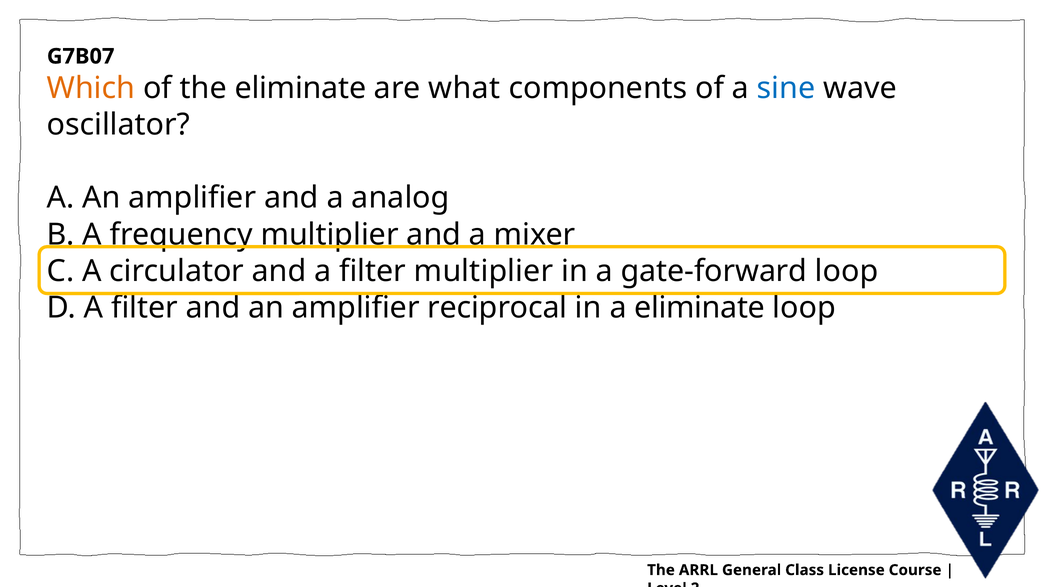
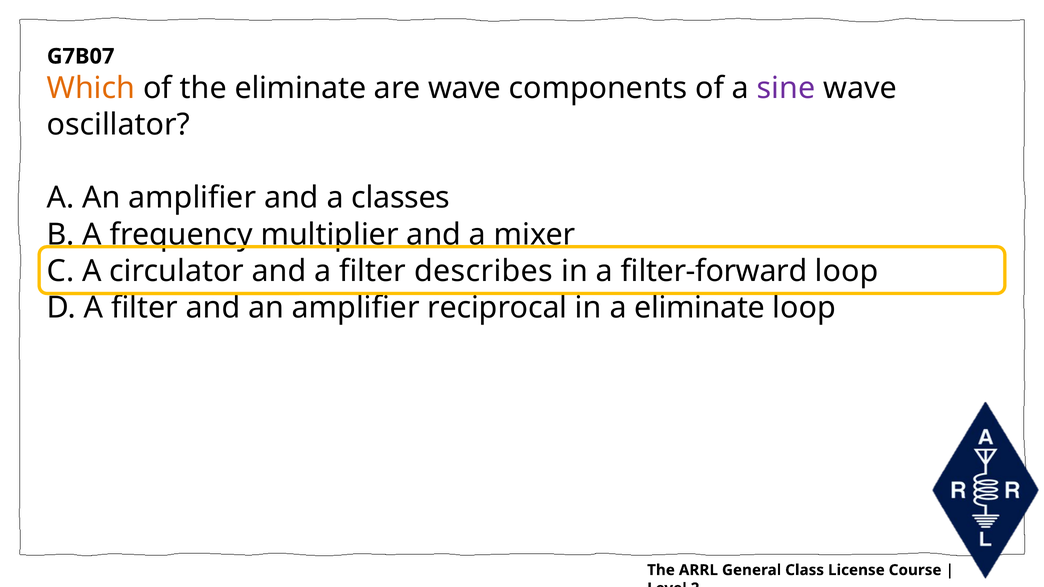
are what: what -> wave (465, 88)
sine colour: blue -> purple (786, 88)
analog: analog -> classes (401, 198)
filter multiplier: multiplier -> describes (484, 271)
gate-forward: gate-forward -> filter-forward (714, 271)
